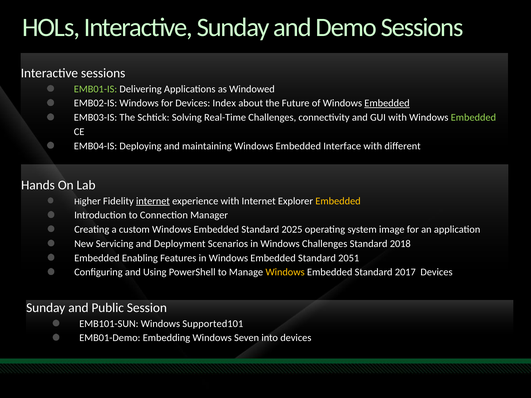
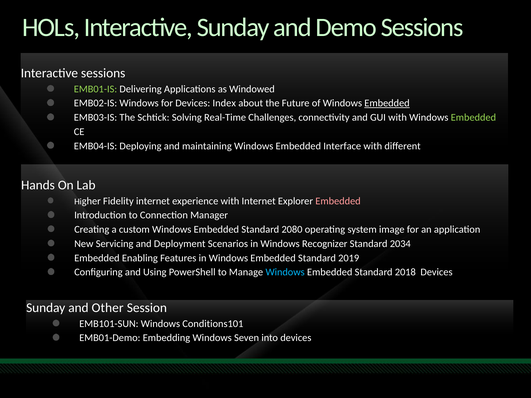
internet underline: present -> none (153, 201)
Embedded colour: yellow -> pink (338, 201)
2025: 2025 -> 2080 (292, 230)
Windows Challenges: Challenges -> Recognizer (325, 244)
2018: 2018 -> 2034 (400, 244)
2051: 2051 -> 2019 (349, 258)
Windows colour: yellow -> light blue (285, 272)
2017: 2017 -> 2018 (405, 272)
Public: Public -> Other (108, 308)
Supported101: Supported101 -> Conditions101 (213, 324)
